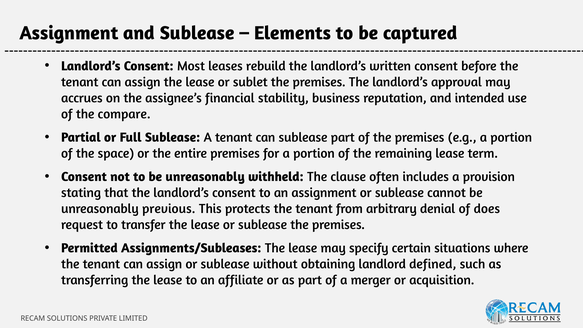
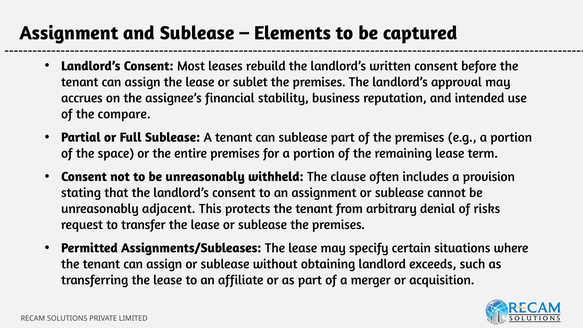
previous: previous -> adjacent (169, 209)
does: does -> risks (487, 209)
defined: defined -> exceeds (433, 264)
